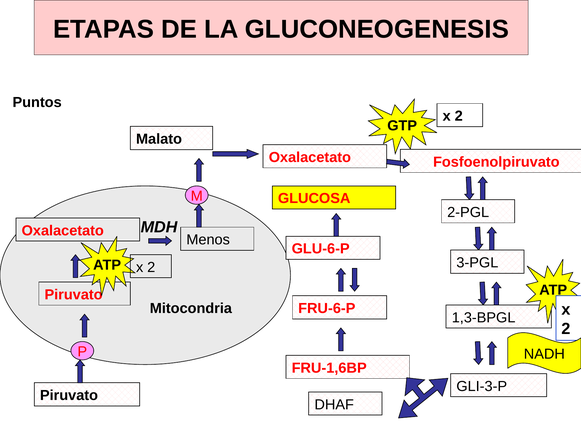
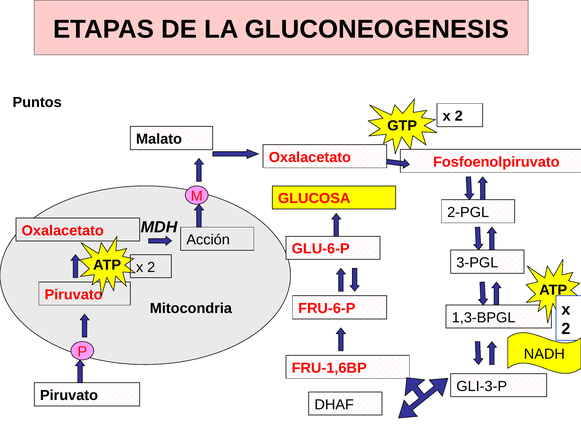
Menos: Menos -> Acción (208, 240)
